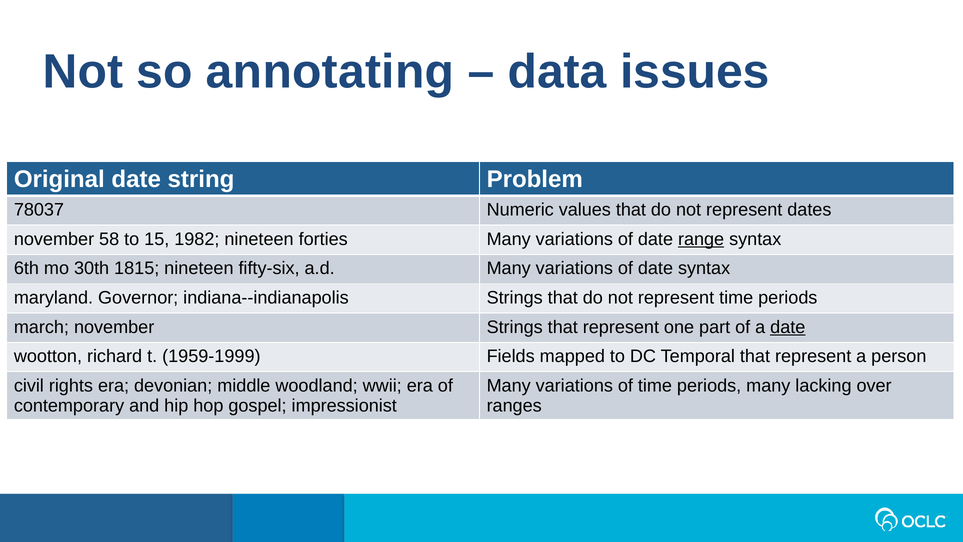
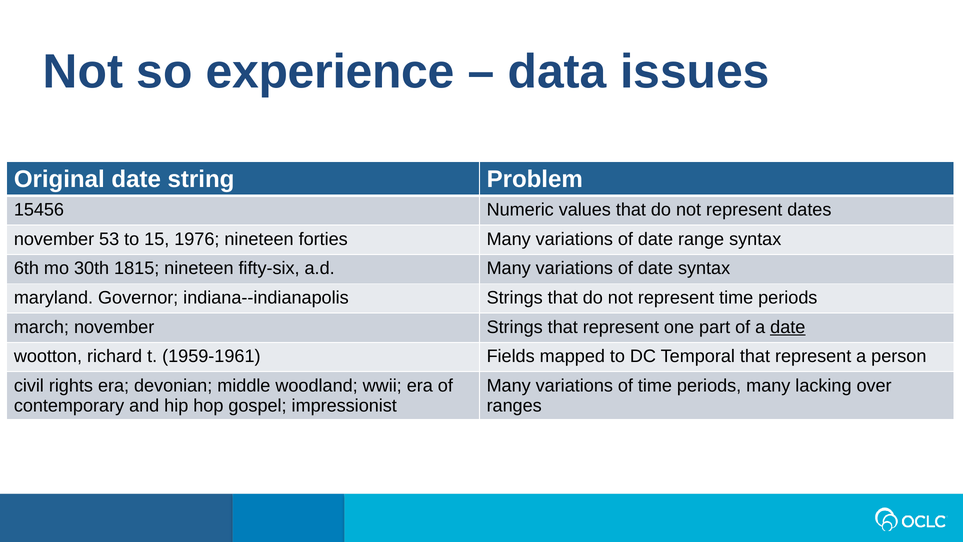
annotating: annotating -> experience (330, 72)
78037: 78037 -> 15456 (39, 210)
58: 58 -> 53 (109, 239)
1982: 1982 -> 1976 (197, 239)
range underline: present -> none (701, 239)
1959-1999: 1959-1999 -> 1959-1961 (211, 356)
